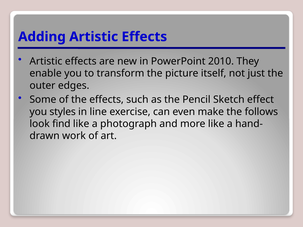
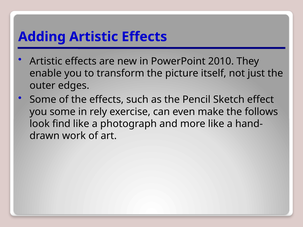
you styles: styles -> some (63, 112)
line: line -> rely (98, 112)
